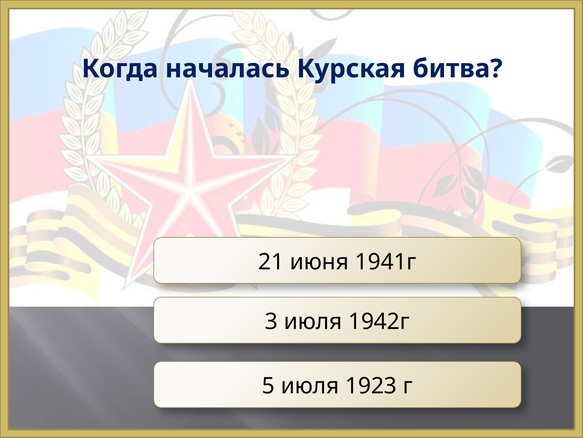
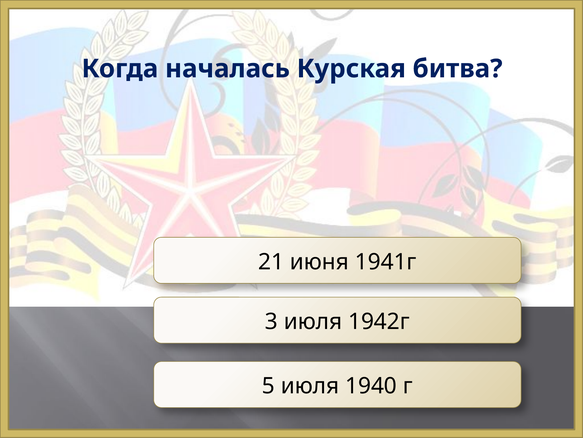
1923: 1923 -> 1940 (371, 385)
